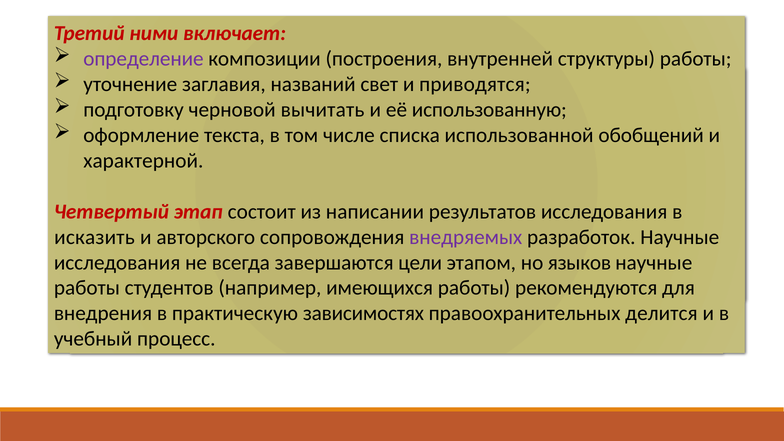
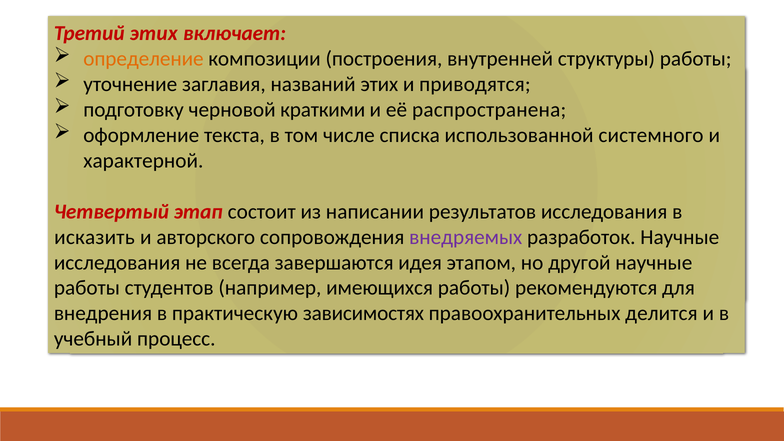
Третий ними: ними -> этих (154, 33)
определение colour: purple -> orange (143, 59)
названий свет: свет -> этих (379, 84)
вычитать: вычитать -> краткими (323, 110)
использованную: использованную -> распространена (489, 110)
обобщений: обобщений -> системного (651, 135)
цели: цели -> идея (420, 262)
языков: языков -> другой (579, 262)
